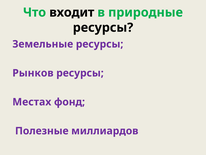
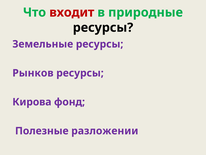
входит colour: black -> red (72, 12)
Местах: Местах -> Кирова (32, 102)
миллиардов: миллиардов -> разложении (105, 131)
